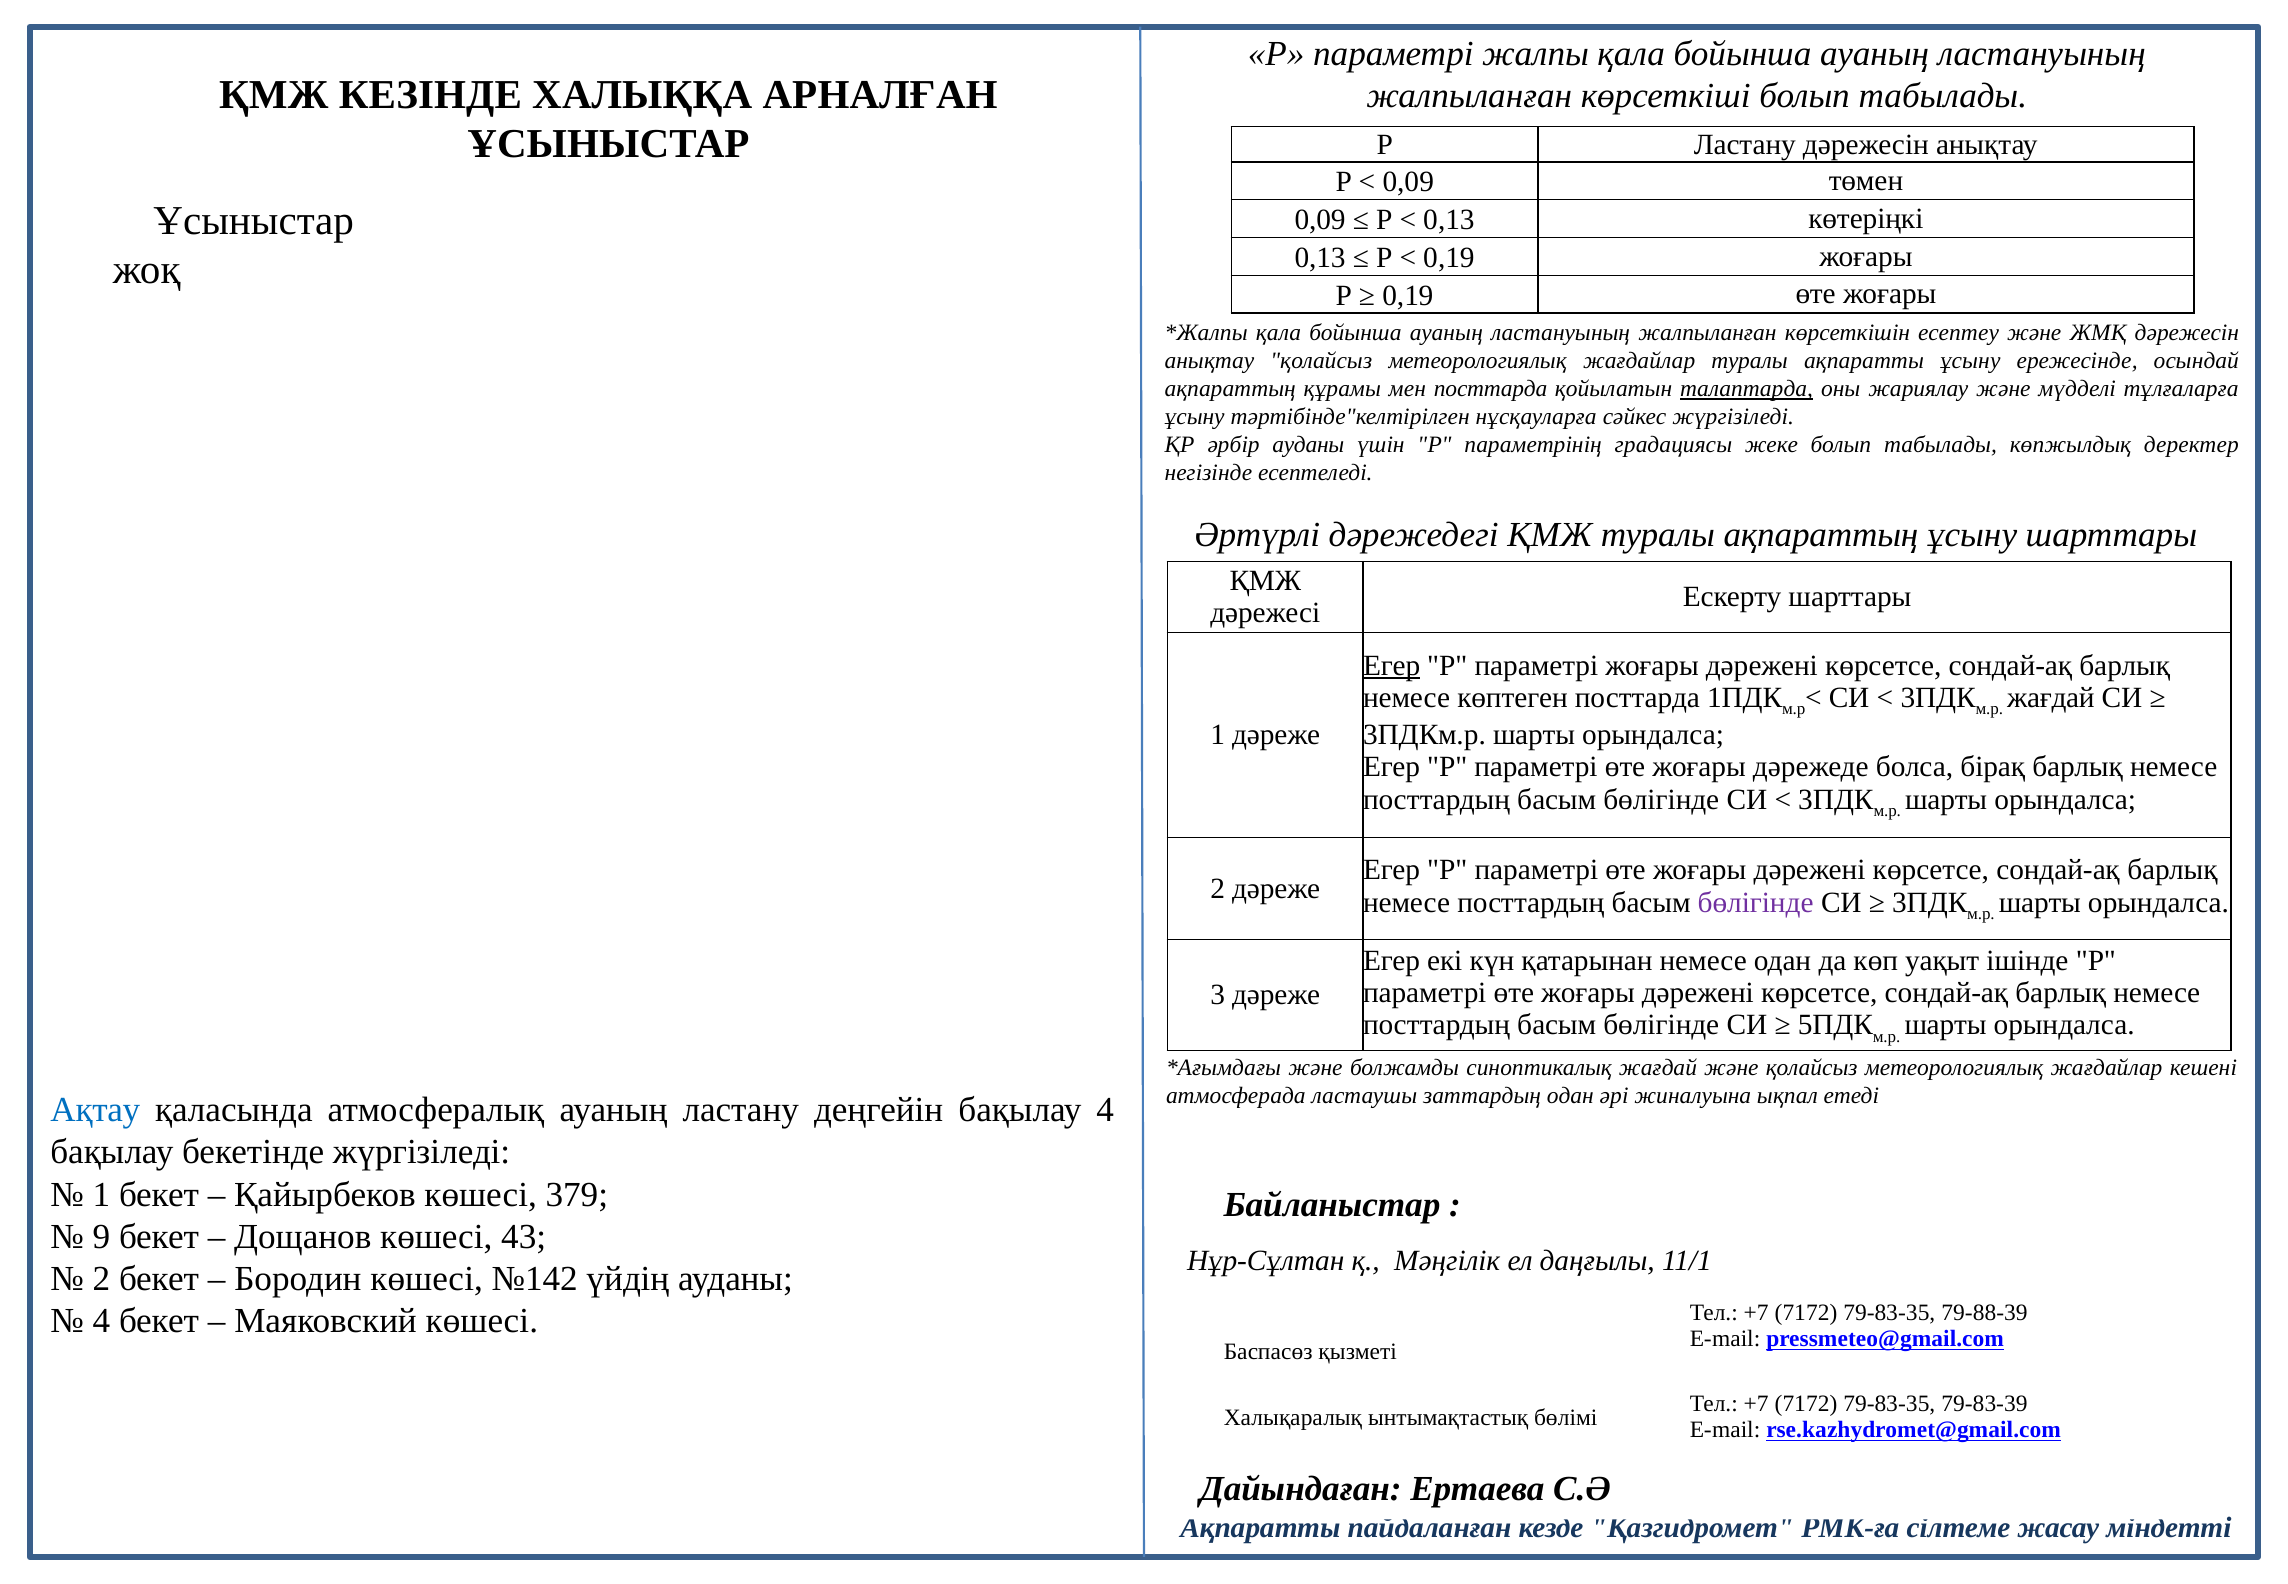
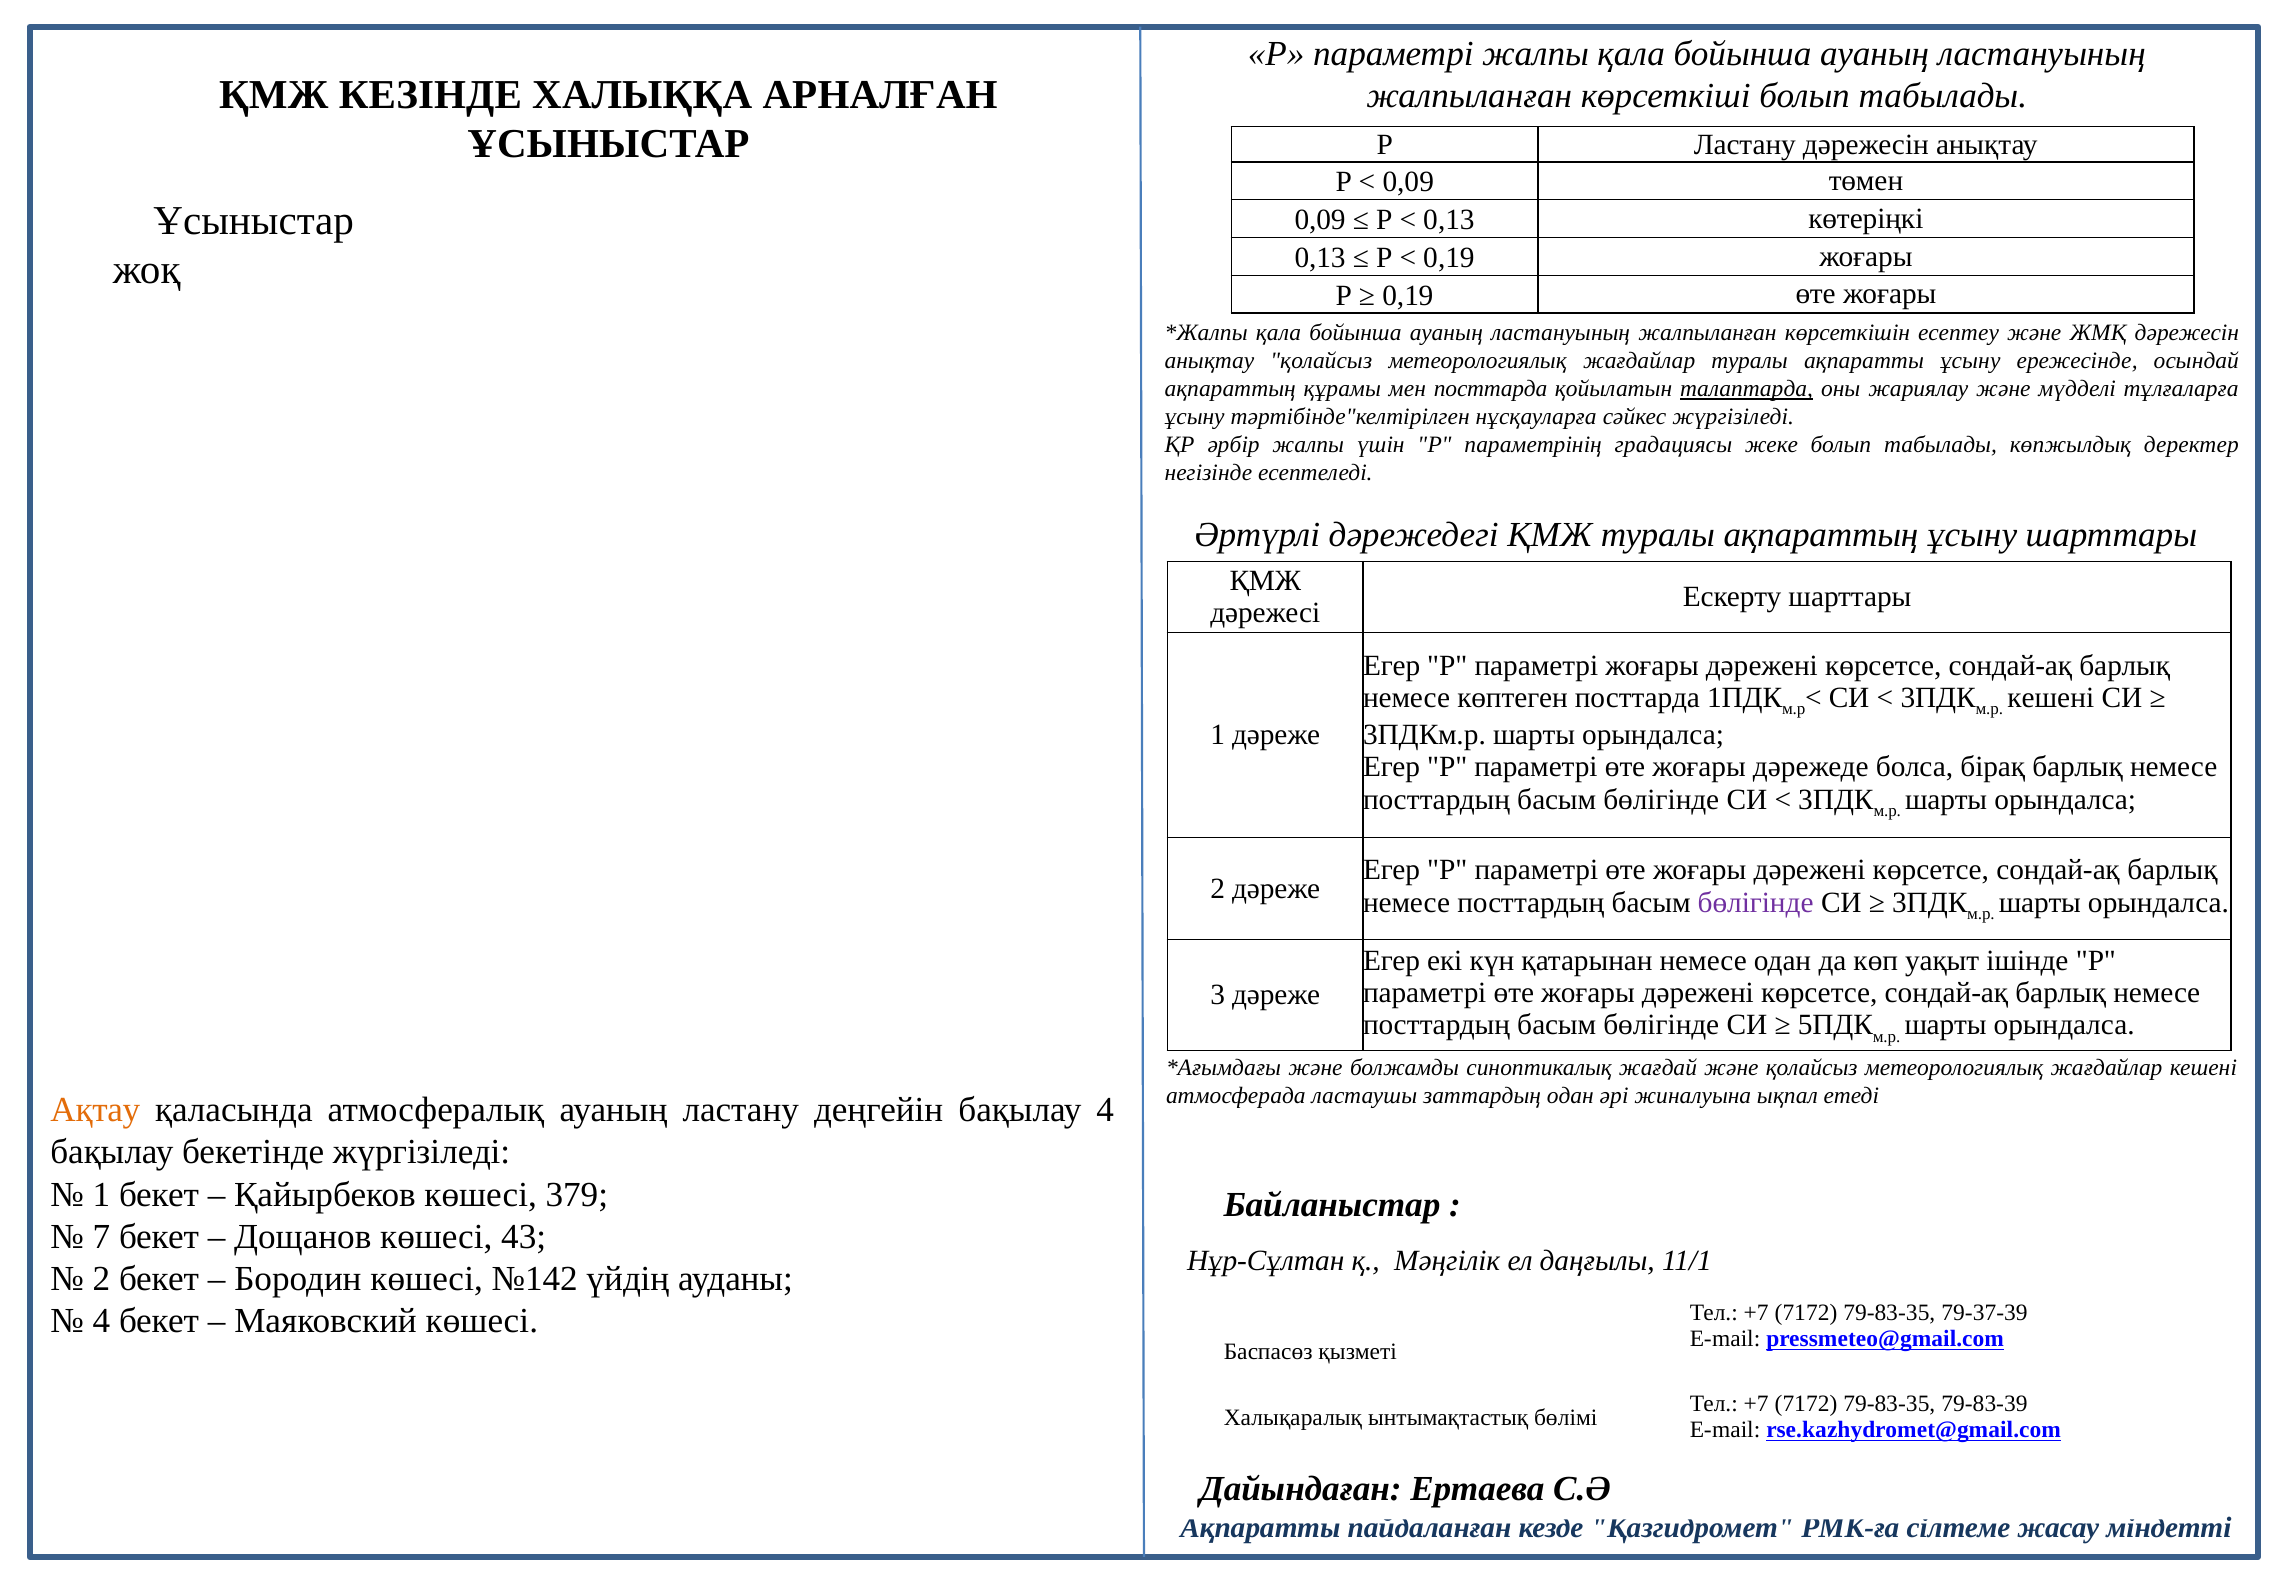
әрбір ауданы: ауданы -> жалпы (1308, 445)
Егер underline: present -> none (1392, 665)
жағдай: жағдай -> кешені (2051, 698)
Ақтау colour: blue -> orange (95, 1110)
9: 9 -> 7 (101, 1237)
79-88-39: 79-88-39 -> 79-37-39 (1985, 1313)
